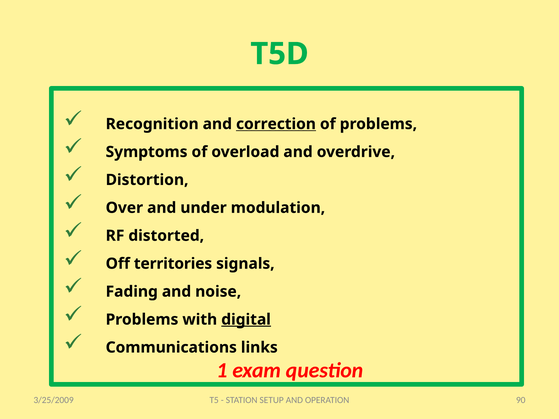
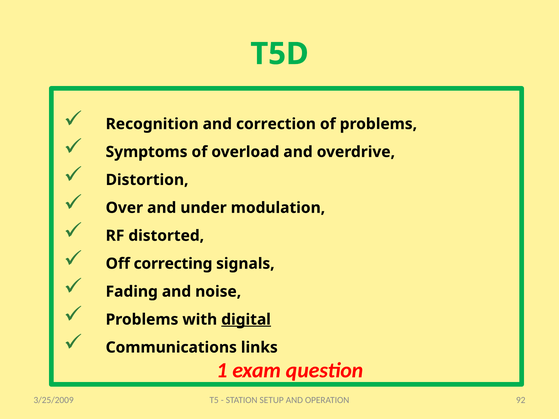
correction underline: present -> none (276, 124)
territories: territories -> correcting (173, 264)
90: 90 -> 92 (521, 400)
